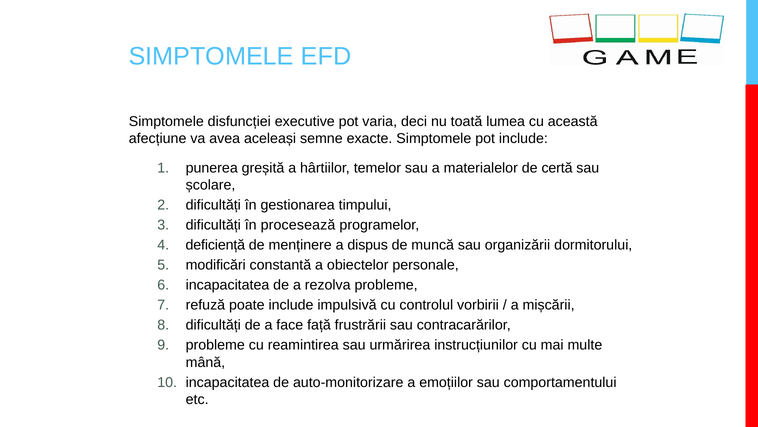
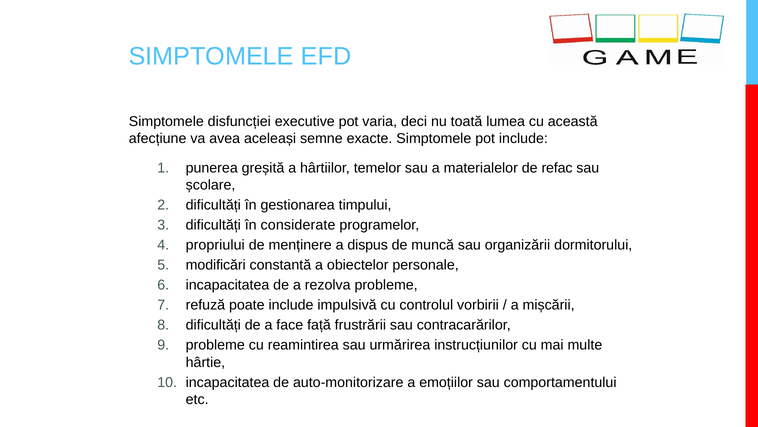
certă: certă -> refac (557, 168)
procesează: procesează -> considerate (298, 225)
deficiență: deficiență -> propriului (215, 245)
mână: mână -> hârtie (205, 362)
